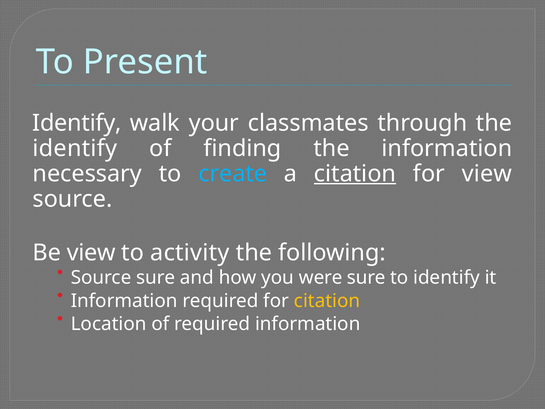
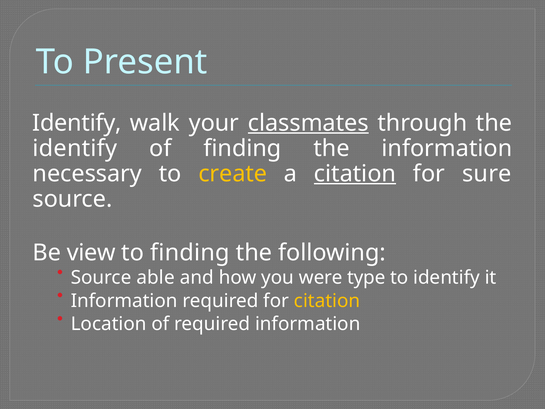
classmates underline: none -> present (308, 123)
create colour: light blue -> yellow (233, 174)
for view: view -> sure (487, 174)
to activity: activity -> finding (190, 252)
Source sure: sure -> able (156, 277)
were sure: sure -> type (366, 277)
